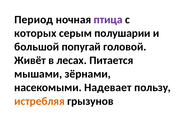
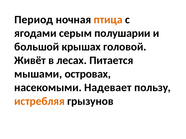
птица colour: purple -> orange (108, 20)
которых: которых -> ягодами (35, 33)
попугай: попугай -> крышах (81, 47)
зёрнами: зёрнами -> островах (88, 74)
